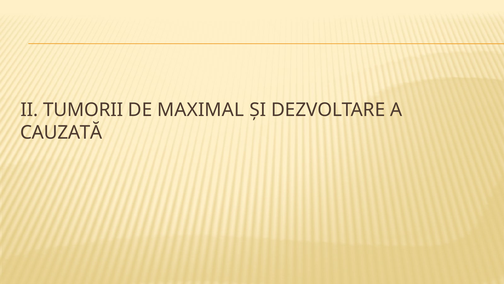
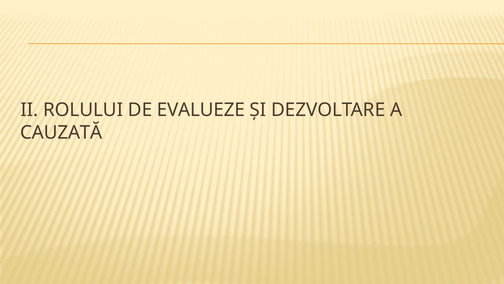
TUMORII: TUMORII -> ROLULUI (83, 110)
MAXIMAL: MAXIMAL -> EVALUEZE (201, 110)
